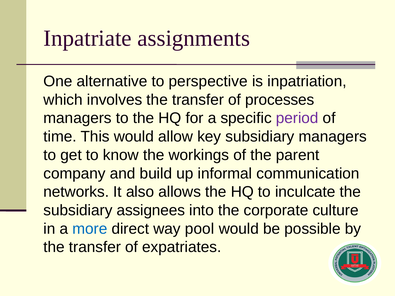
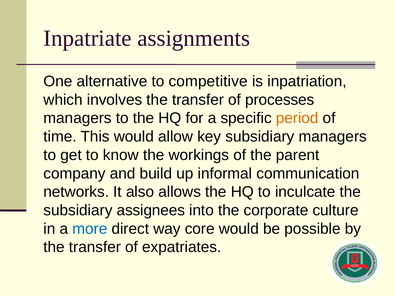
perspective: perspective -> competitive (208, 81)
period colour: purple -> orange (297, 118)
pool: pool -> core (200, 229)
